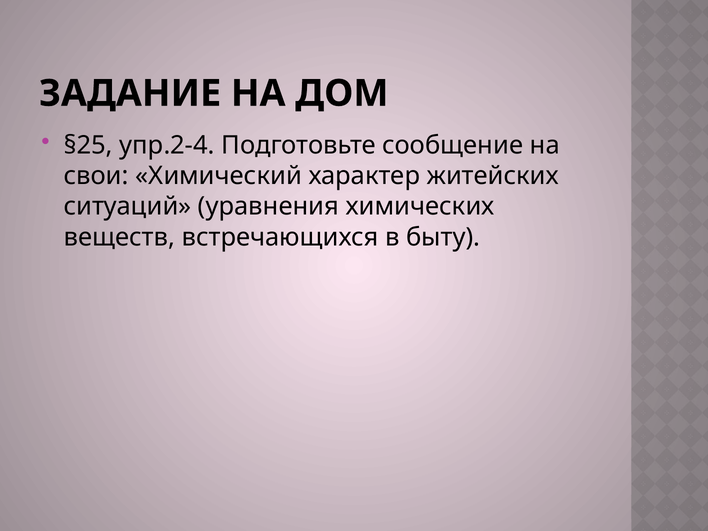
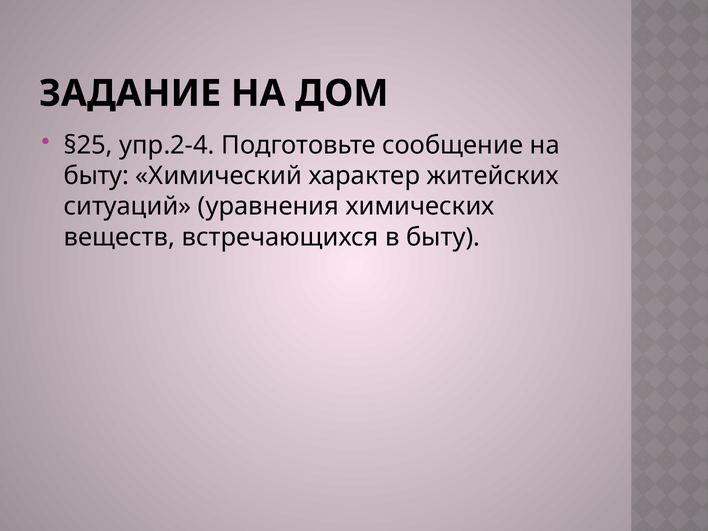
свои: свои -> быту (96, 176)
